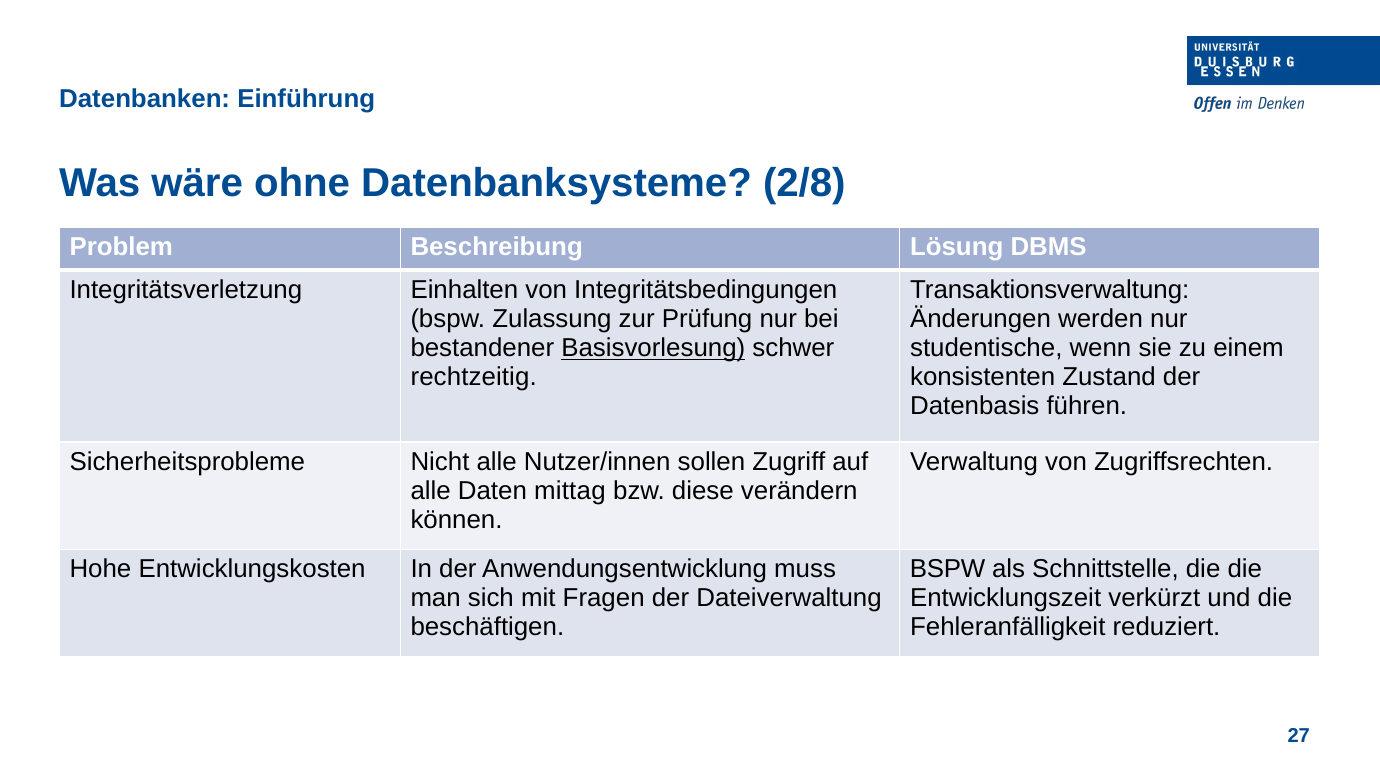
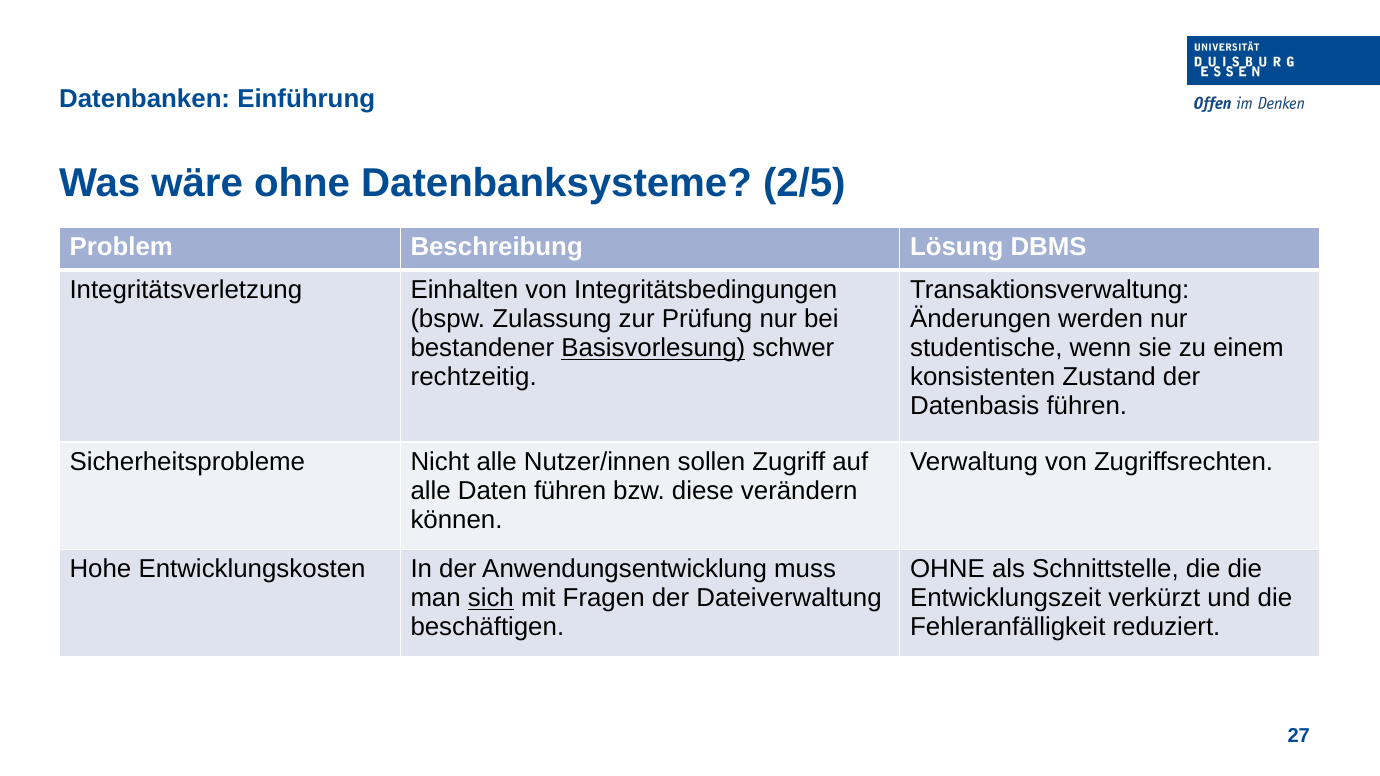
2/8: 2/8 -> 2/5 (804, 183)
Daten mittag: mittag -> führen (570, 491)
BSPW: BSPW -> OHNE (947, 570)
sich underline: none -> present (491, 599)
